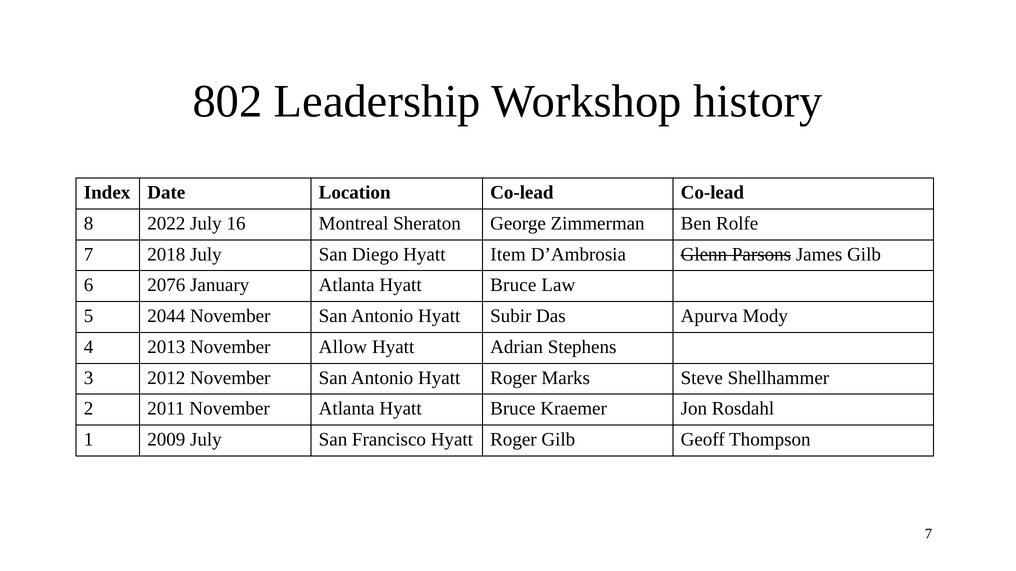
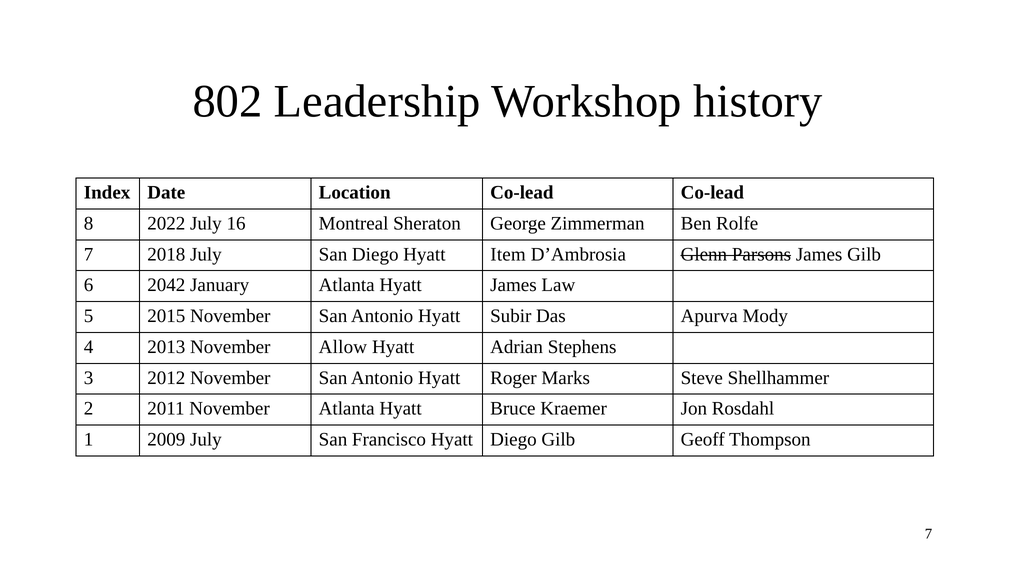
2076: 2076 -> 2042 (166, 285)
January Atlanta Hyatt Bruce: Bruce -> James (513, 285)
2044: 2044 -> 2015 (166, 316)
Francisco Hyatt Roger: Roger -> Diego (513, 440)
